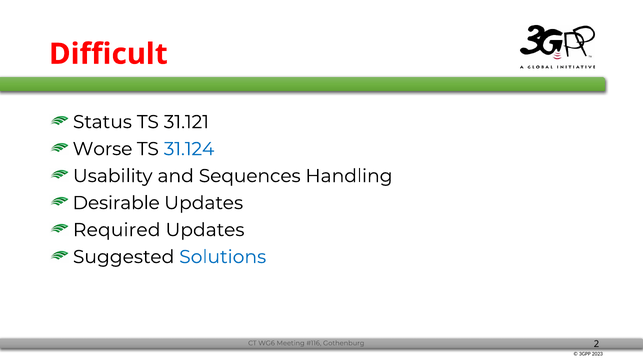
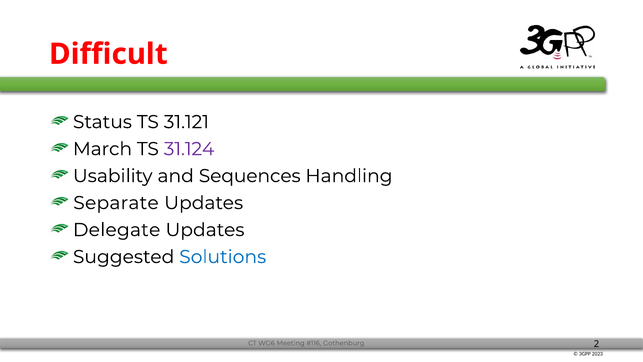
Worse: Worse -> March (102, 149)
31.124 colour: blue -> purple (189, 149)
Desirable: Desirable -> Separate (116, 203)
Required: Required -> Delegate (117, 230)
